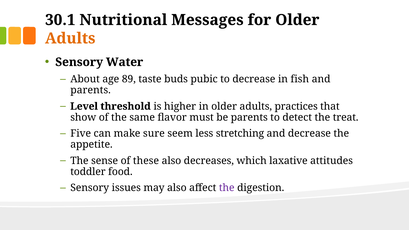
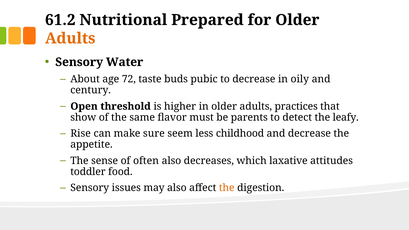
30.1: 30.1 -> 61.2 (60, 20)
Messages: Messages -> Prepared (207, 20)
89: 89 -> 72 (129, 79)
fish: fish -> oily (300, 79)
parents: parents -> century (91, 90)
Level: Level -> Open (84, 106)
treat: treat -> leafy (346, 117)
Five: Five -> Rise (81, 134)
stretching: stretching -> childhood (240, 134)
these: these -> often (146, 161)
the colour: purple -> orange (227, 188)
